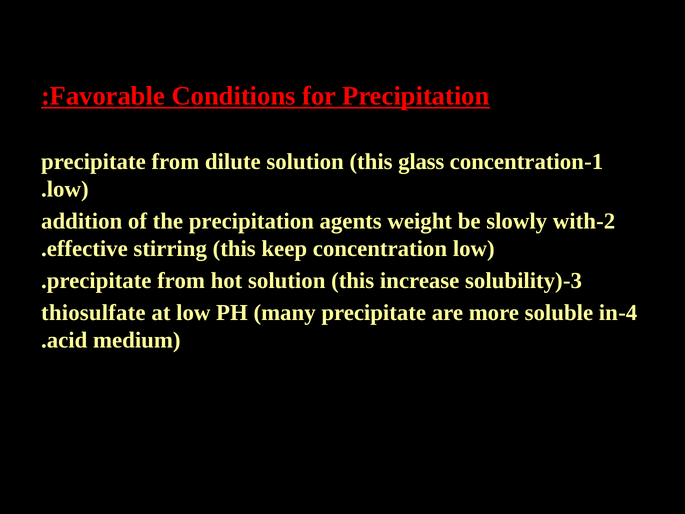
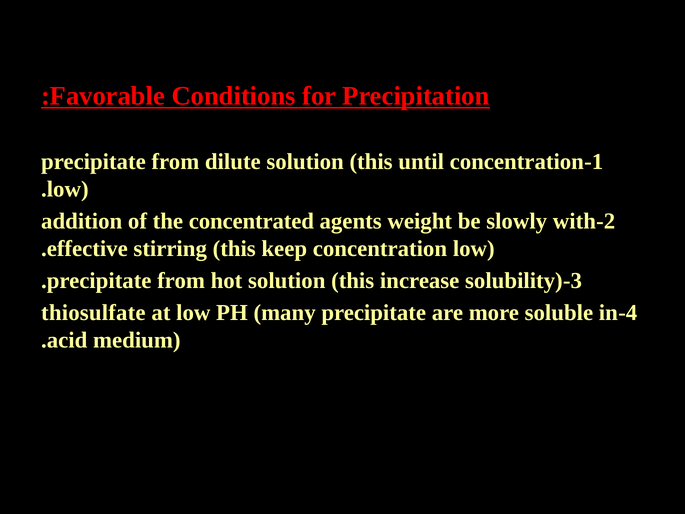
glass: glass -> until (421, 162)
the precipitation: precipitation -> concentrated (251, 221)
